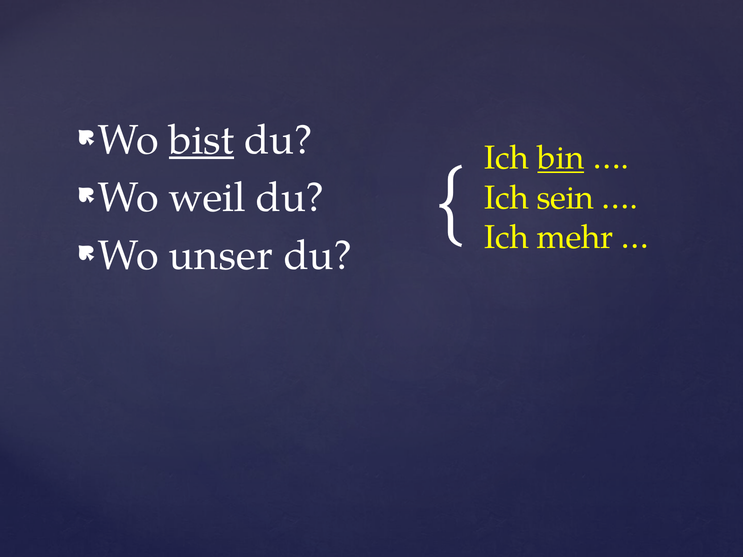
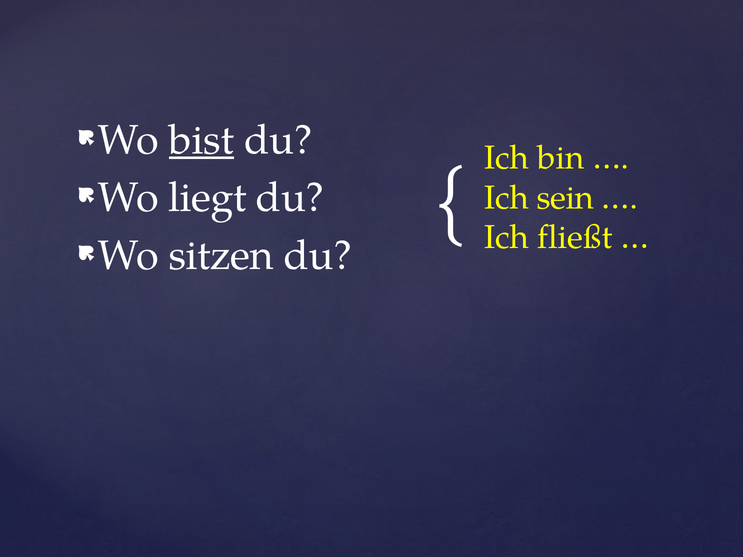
bin underline: present -> none (561, 158)
weil: weil -> liegt (207, 198)
mehr: mehr -> fließt (575, 237)
unser: unser -> sitzen (221, 256)
